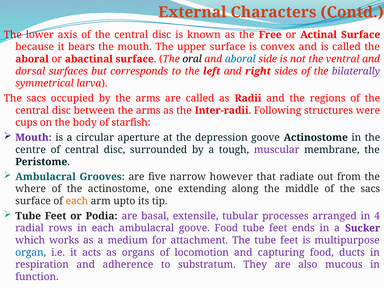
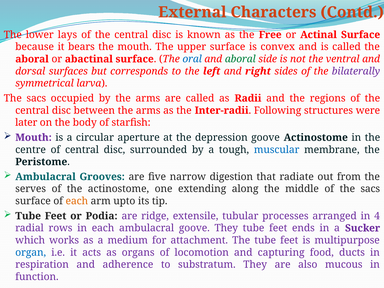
axis: axis -> lays (67, 35)
oral colour: black -> blue (192, 59)
aboral colour: blue -> green (240, 59)
cups: cups -> later (26, 123)
muscular colour: purple -> blue (277, 150)
however: however -> digestion (231, 177)
where: where -> serves (31, 189)
basal: basal -> ridge (155, 216)
goove Food: Food -> They (226, 228)
